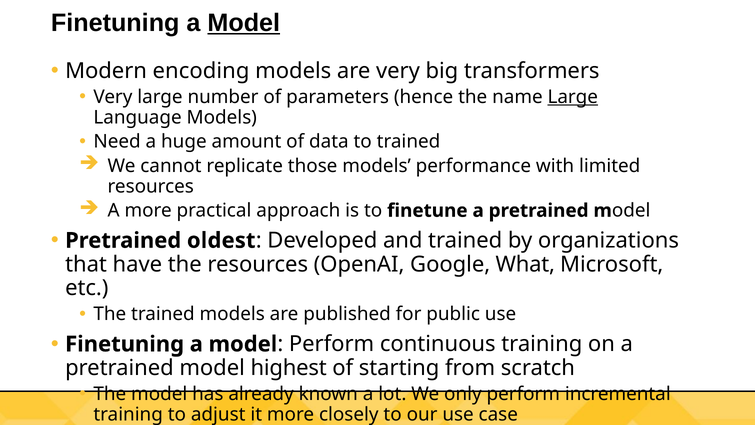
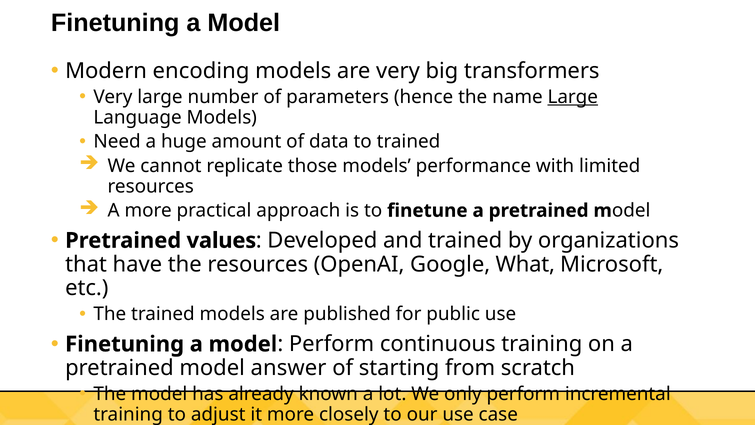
Model underline: present -> none (244, 23)
oldest: oldest -> values (221, 240)
highest: highest -> answer (289, 368)
